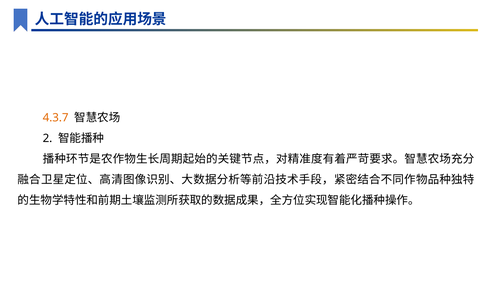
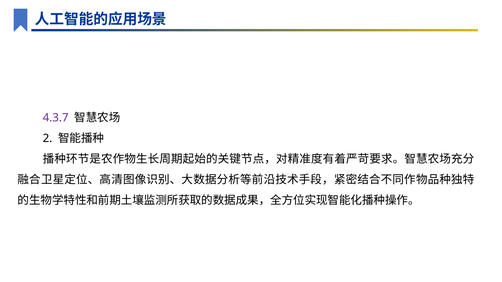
4.3.7 colour: orange -> purple (56, 118)
